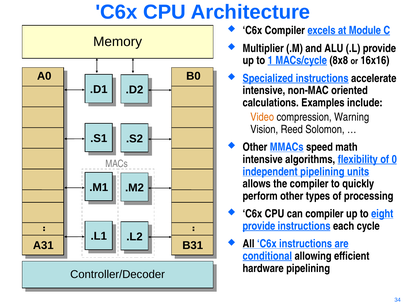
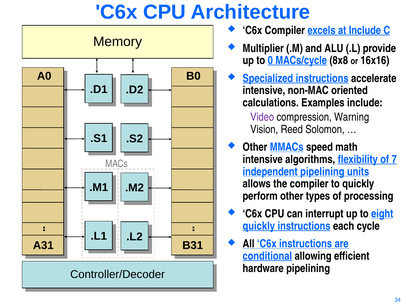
at Module: Module -> Include (365, 30)
1: 1 -> 0 (270, 60)
Video colour: orange -> purple (262, 117)
0: 0 -> 7 (394, 159)
can compiler: compiler -> interrupt (324, 214)
provide: provide -> quickly (259, 226)
